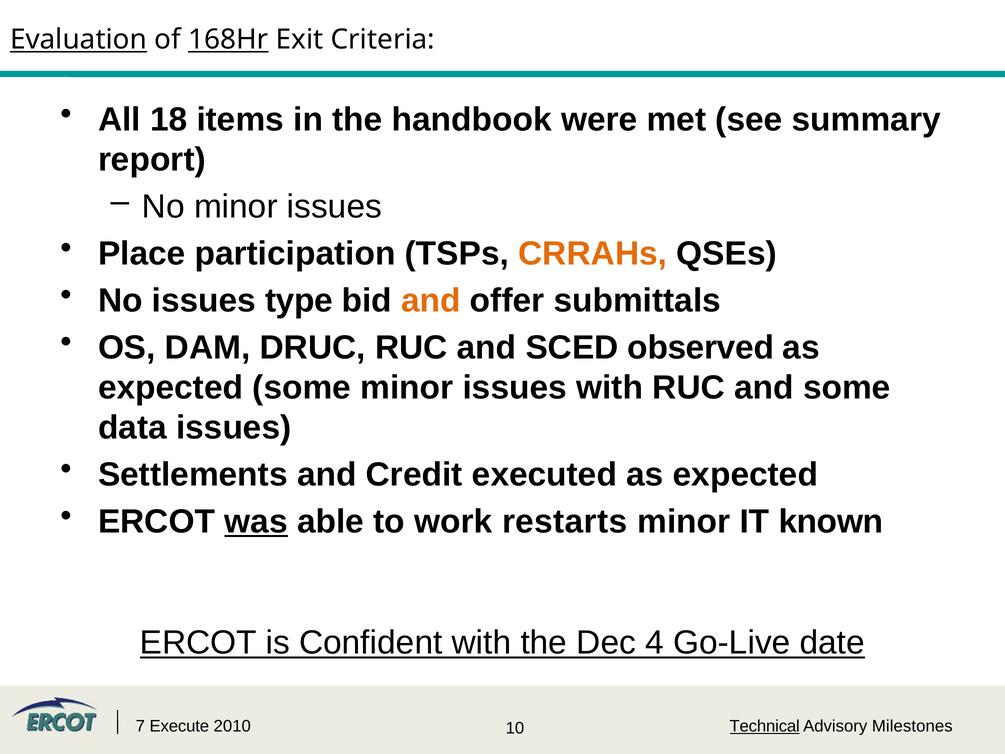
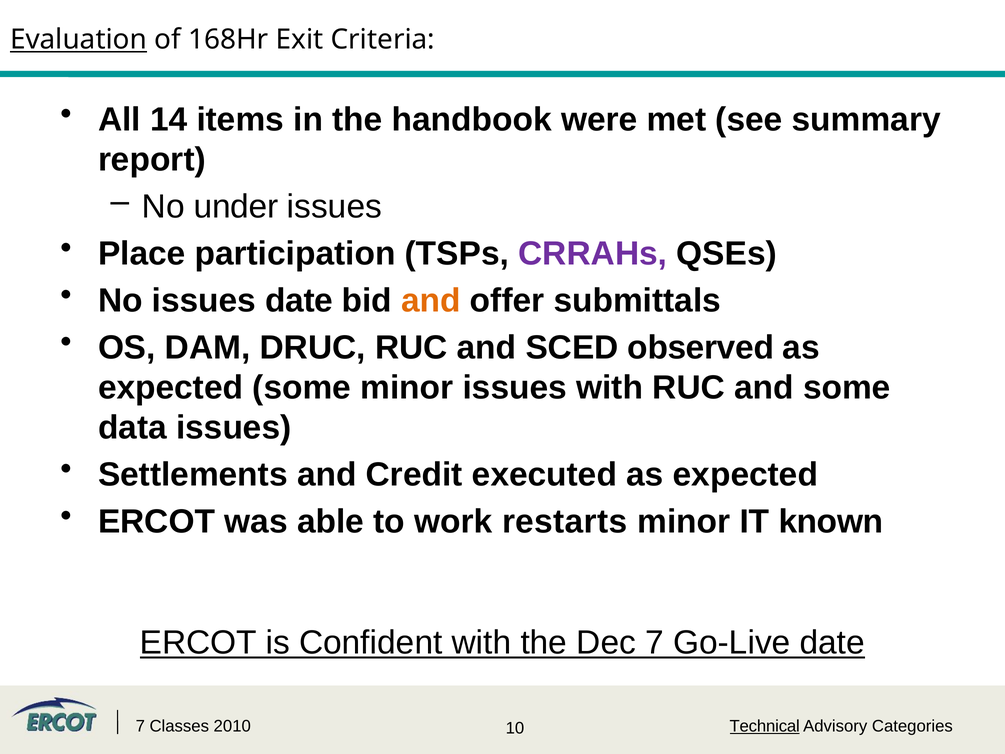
168Hr underline: present -> none (228, 40)
18: 18 -> 14 (169, 120)
No minor: minor -> under (236, 207)
CRRAHs colour: orange -> purple (593, 254)
issues type: type -> date (299, 300)
was underline: present -> none (256, 522)
Dec 4: 4 -> 7 (655, 643)
Execute: Execute -> Classes (179, 726)
Milestones: Milestones -> Categories (912, 726)
